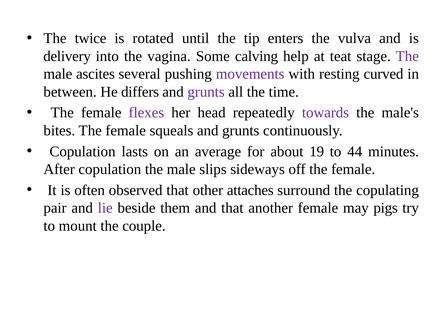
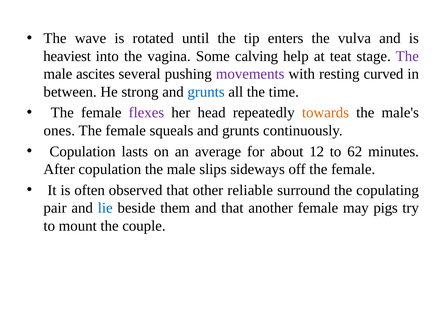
twice: twice -> wave (90, 38)
delivery: delivery -> heaviest (67, 56)
differs: differs -> strong (140, 92)
grunts colour: purple -> blue (206, 92)
towards colour: purple -> orange (325, 113)
bites: bites -> ones (59, 130)
19: 19 -> 12 (317, 151)
44: 44 -> 62 (355, 151)
attaches: attaches -> reliable (250, 190)
lie colour: purple -> blue (105, 208)
